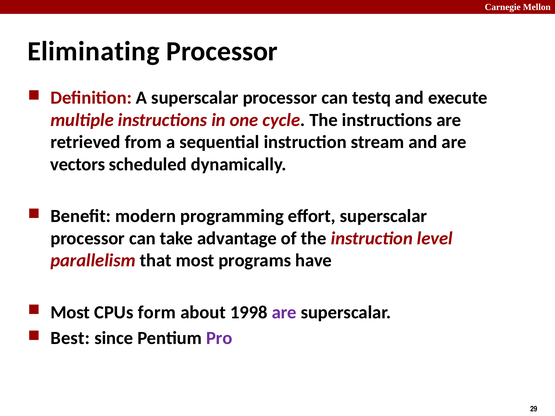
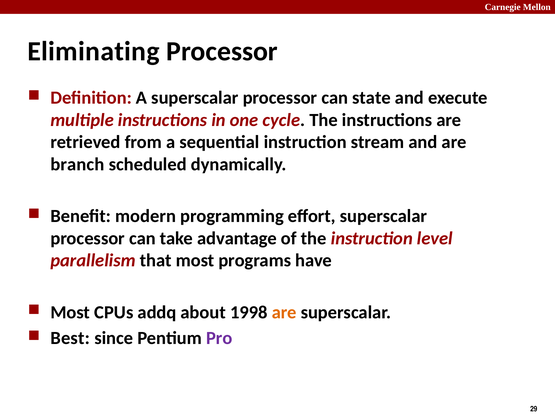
testq: testq -> state (372, 98)
vectors: vectors -> branch (77, 164)
form: form -> addq (157, 312)
are colour: purple -> orange (284, 312)
